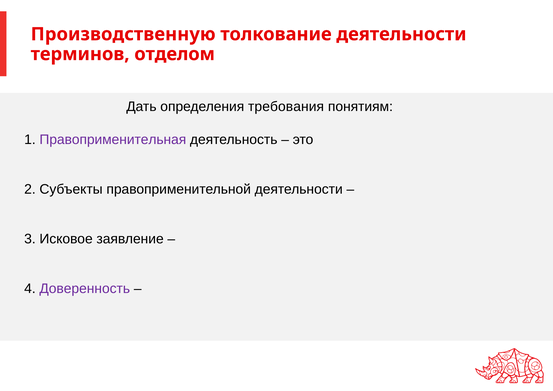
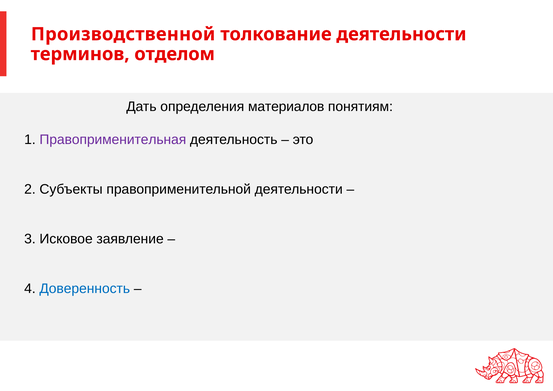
Производственную: Производственную -> Производственной (123, 34)
требования: требования -> материалов (286, 107)
Доверенность colour: purple -> blue (85, 289)
